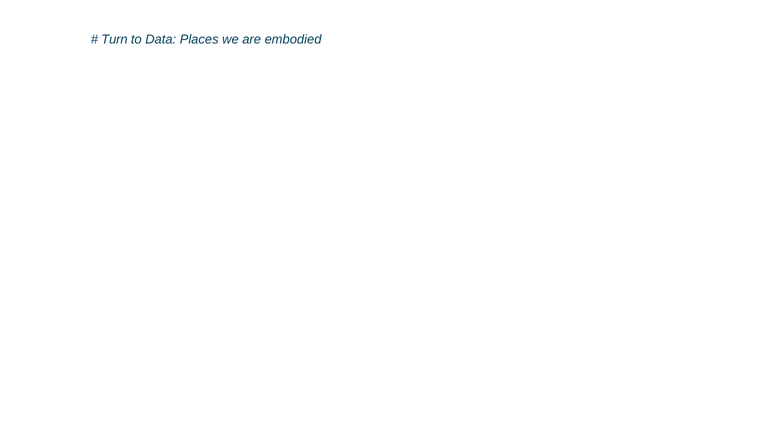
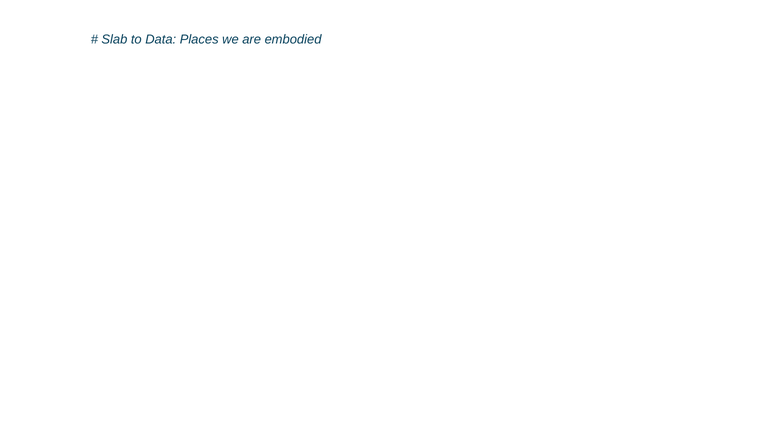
Turn: Turn -> Slab (114, 39)
